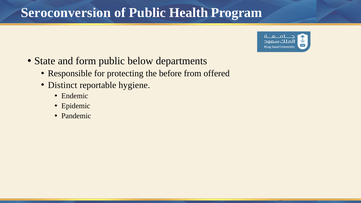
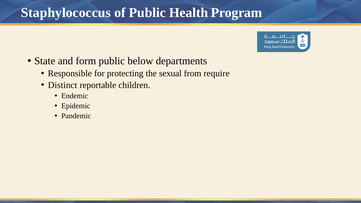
Seroconversion: Seroconversion -> Staphylococcus (66, 13)
before: before -> sexual (170, 73)
offered: offered -> require (217, 73)
hygiene: hygiene -> children (134, 85)
